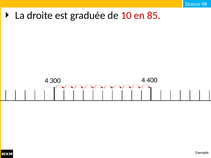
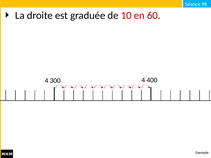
85: 85 -> 60 (154, 16)
